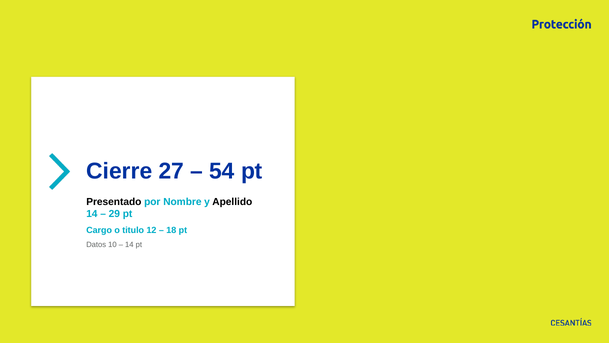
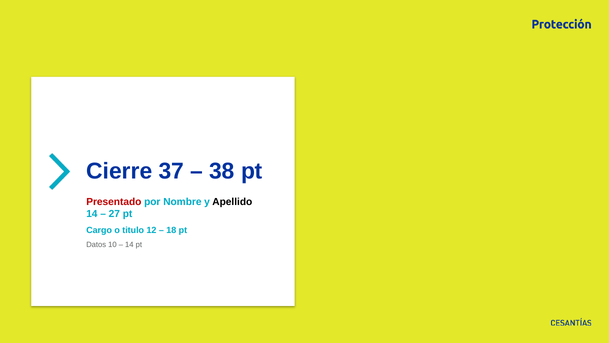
27: 27 -> 37 (171, 171)
54: 54 -> 38 (222, 171)
Presentado colour: black -> red (114, 202)
29: 29 -> 27 (114, 214)
